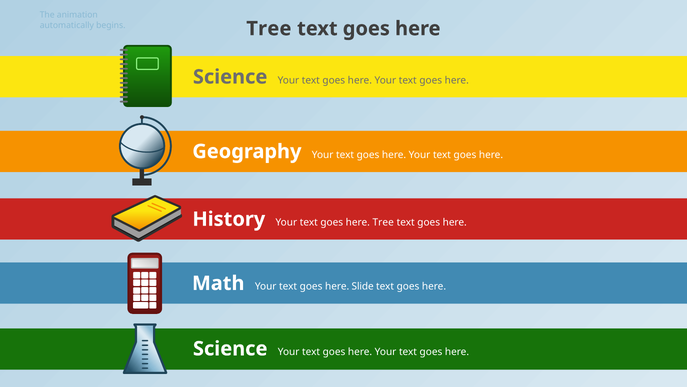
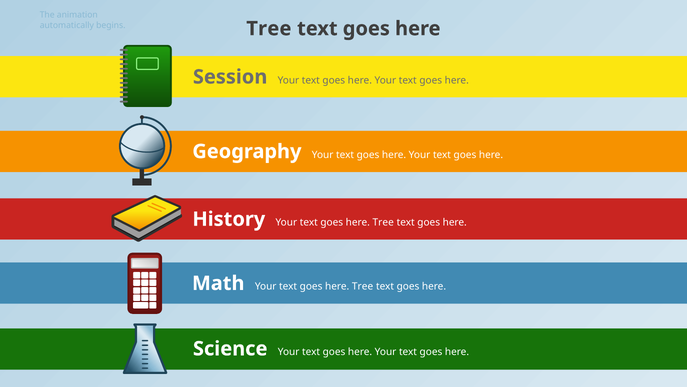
Science: Science -> Session (230, 77)
Slide: Slide -> Tree (363, 286)
